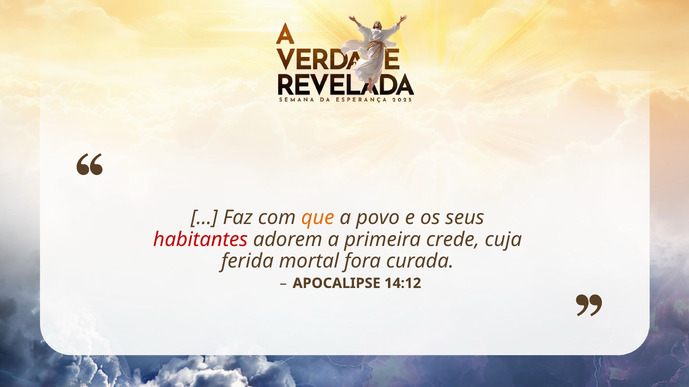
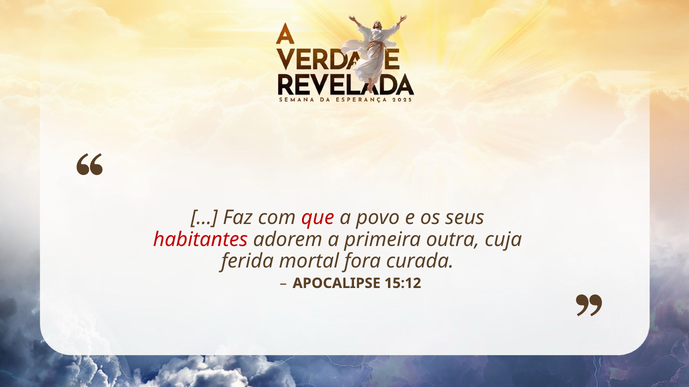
que colour: orange -> red (318, 218)
crede: crede -> outra (453, 240)
14:12: 14:12 -> 15:12 (403, 284)
